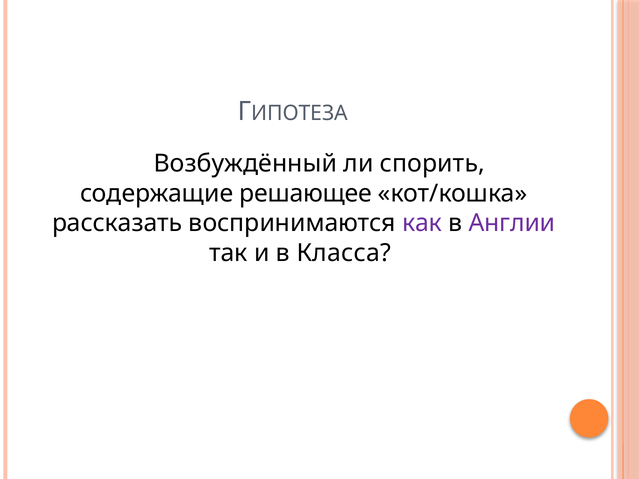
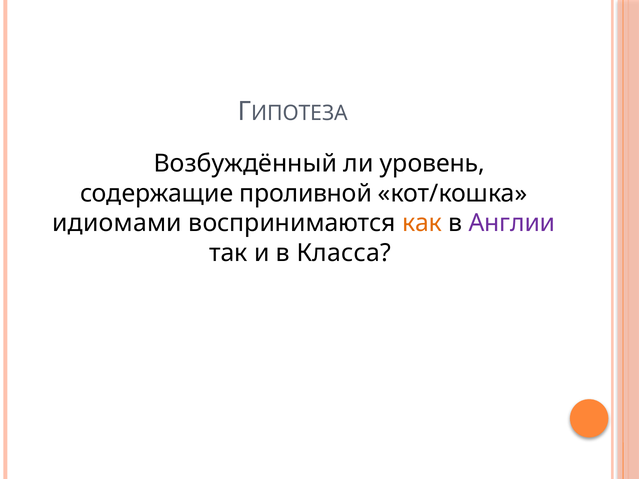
спорить: спорить -> уровень (433, 164)
решающее: решающее -> проливной (306, 194)
рассказать: рассказать -> идиомами (117, 223)
как colour: purple -> orange (422, 223)
